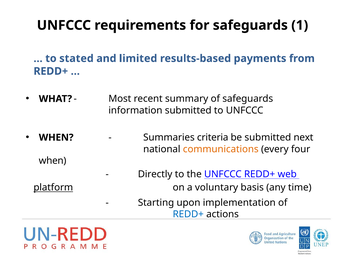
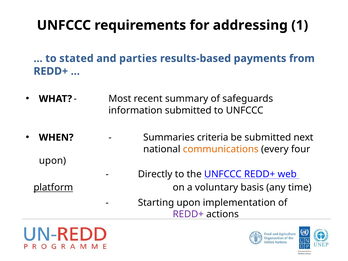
for safeguards: safeguards -> addressing (250, 25)
limited: limited -> parties (138, 58)
when: when -> upon (52, 161)
REDD+ colour: blue -> purple (188, 214)
